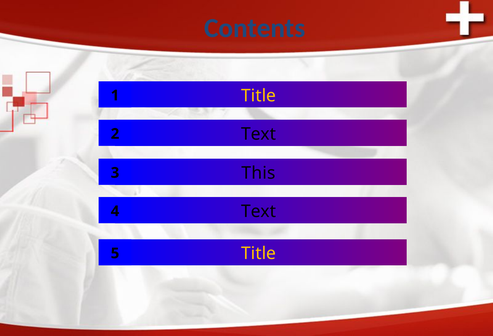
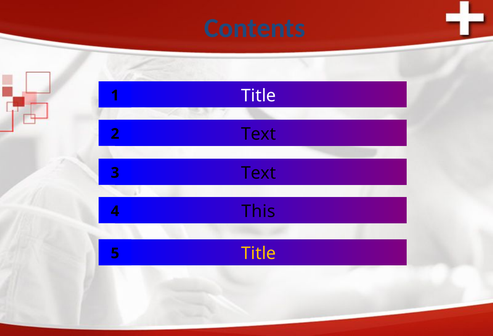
Title colour: yellow -> white (259, 95)
This: This -> Text (259, 173)
Text: Text -> This (259, 211)
